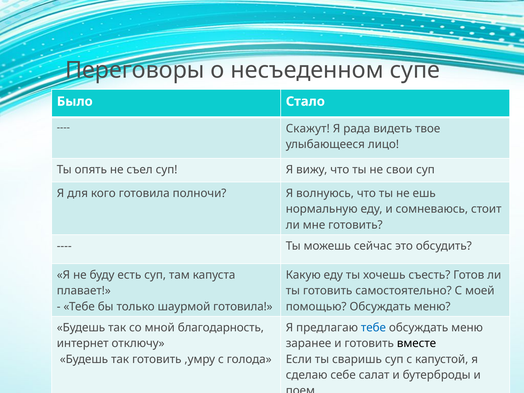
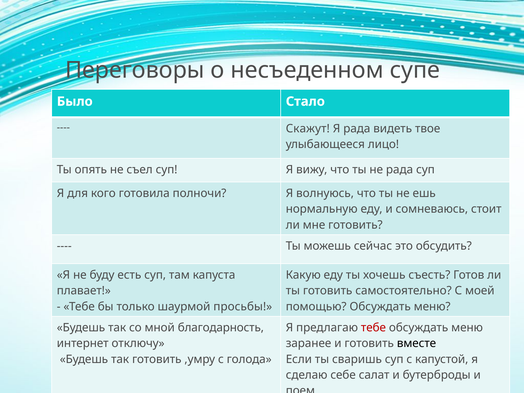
не свои: свои -> рада (400, 170)
шаурмой готовила: готовила -> просьбы (243, 307)
тебе colour: blue -> red (373, 328)
